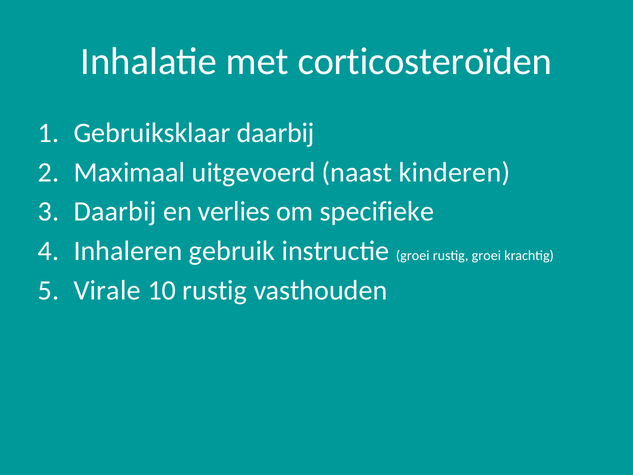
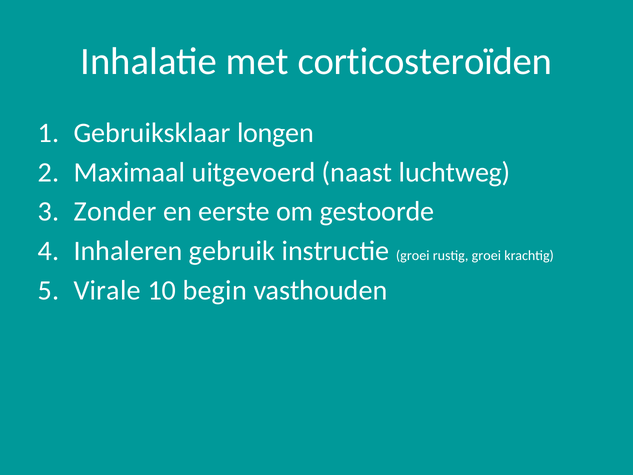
Gebruiksklaar daarbij: daarbij -> longen (276, 133)
kinderen: kinderen -> luchtweg (455, 172)
Daarbij: Daarbij -> Zonder (115, 212)
verlies: verlies -> eerste (234, 212)
specifieke: specifieke -> gestoorde (377, 212)
10 rustig: rustig -> begin (215, 290)
